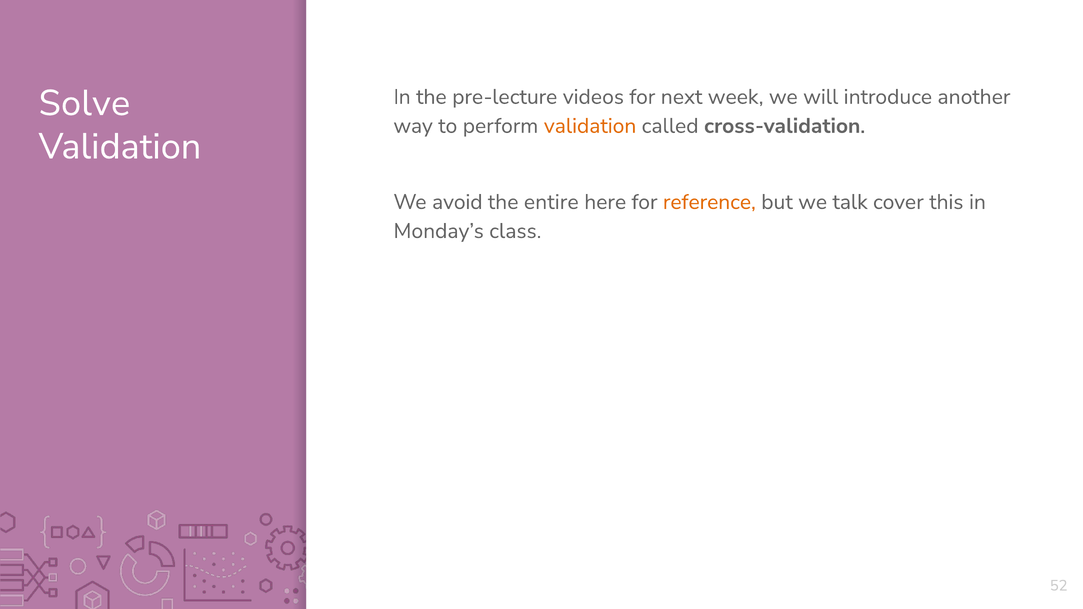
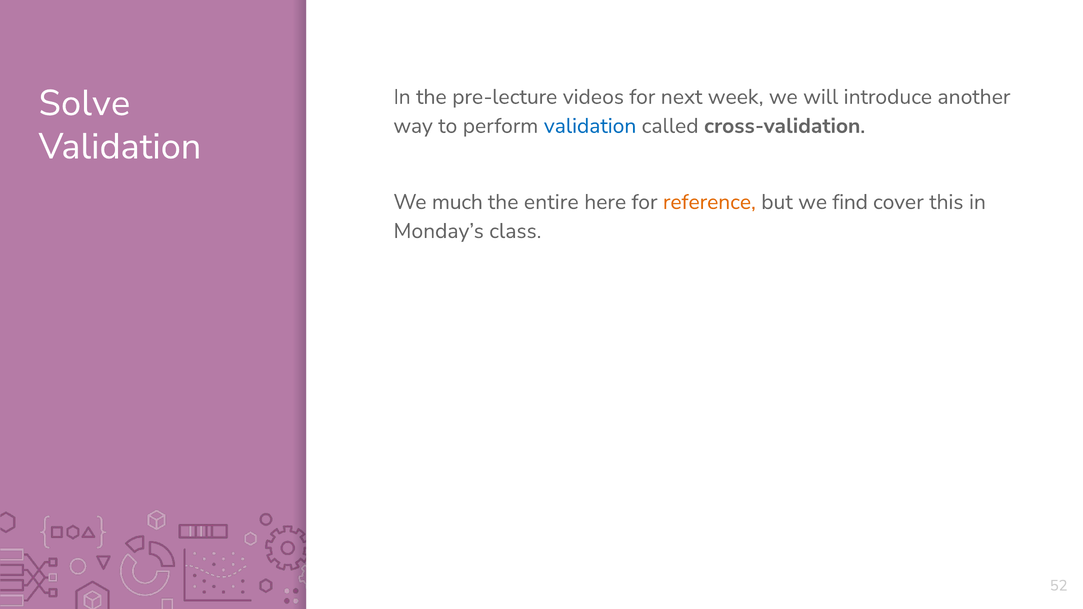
validation colour: orange -> blue (590, 126)
avoid: avoid -> much (457, 202)
talk: talk -> find (850, 202)
